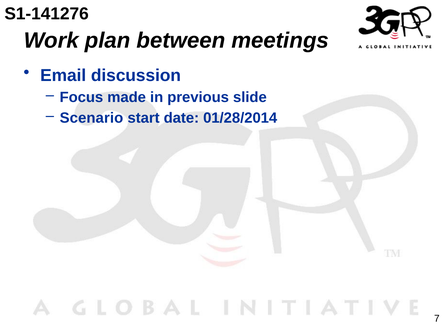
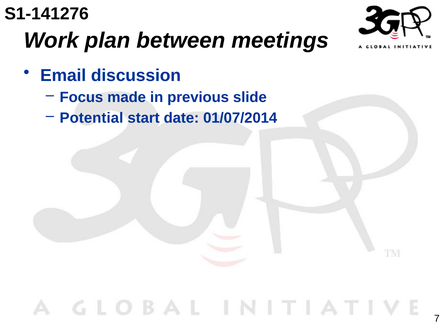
Scenario: Scenario -> Potential (91, 118)
01/28/2014: 01/28/2014 -> 01/07/2014 (240, 118)
